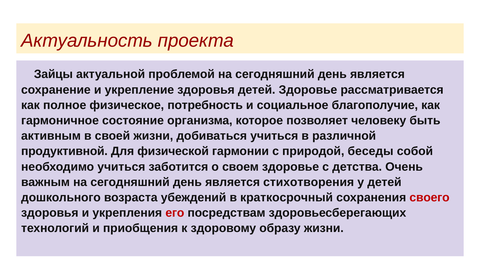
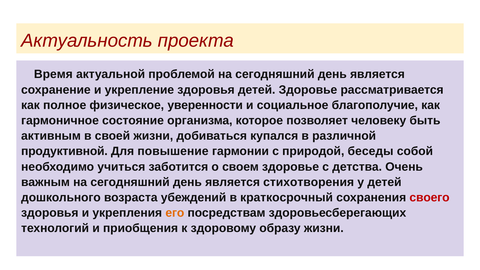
Зайцы: Зайцы -> Время (53, 74)
потребность: потребность -> уверенности (205, 105)
добиваться учиться: учиться -> купался (274, 136)
физической: физической -> повышение (173, 151)
его colour: red -> orange (175, 213)
